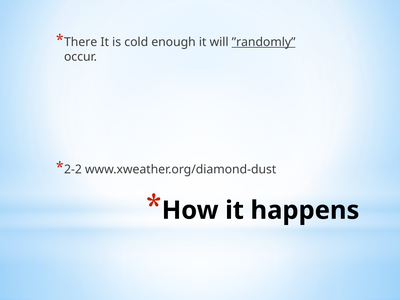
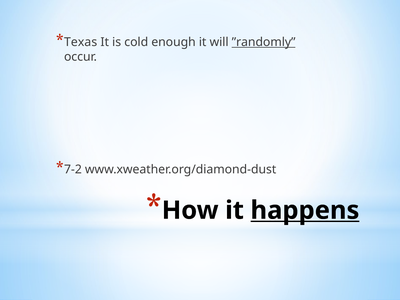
There: There -> Texas (81, 42)
2-2: 2-2 -> 7-2 (73, 169)
happens underline: none -> present (305, 210)
